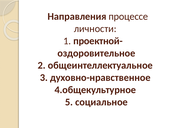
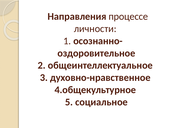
проектной-: проектной- -> осознанно- (98, 41)
